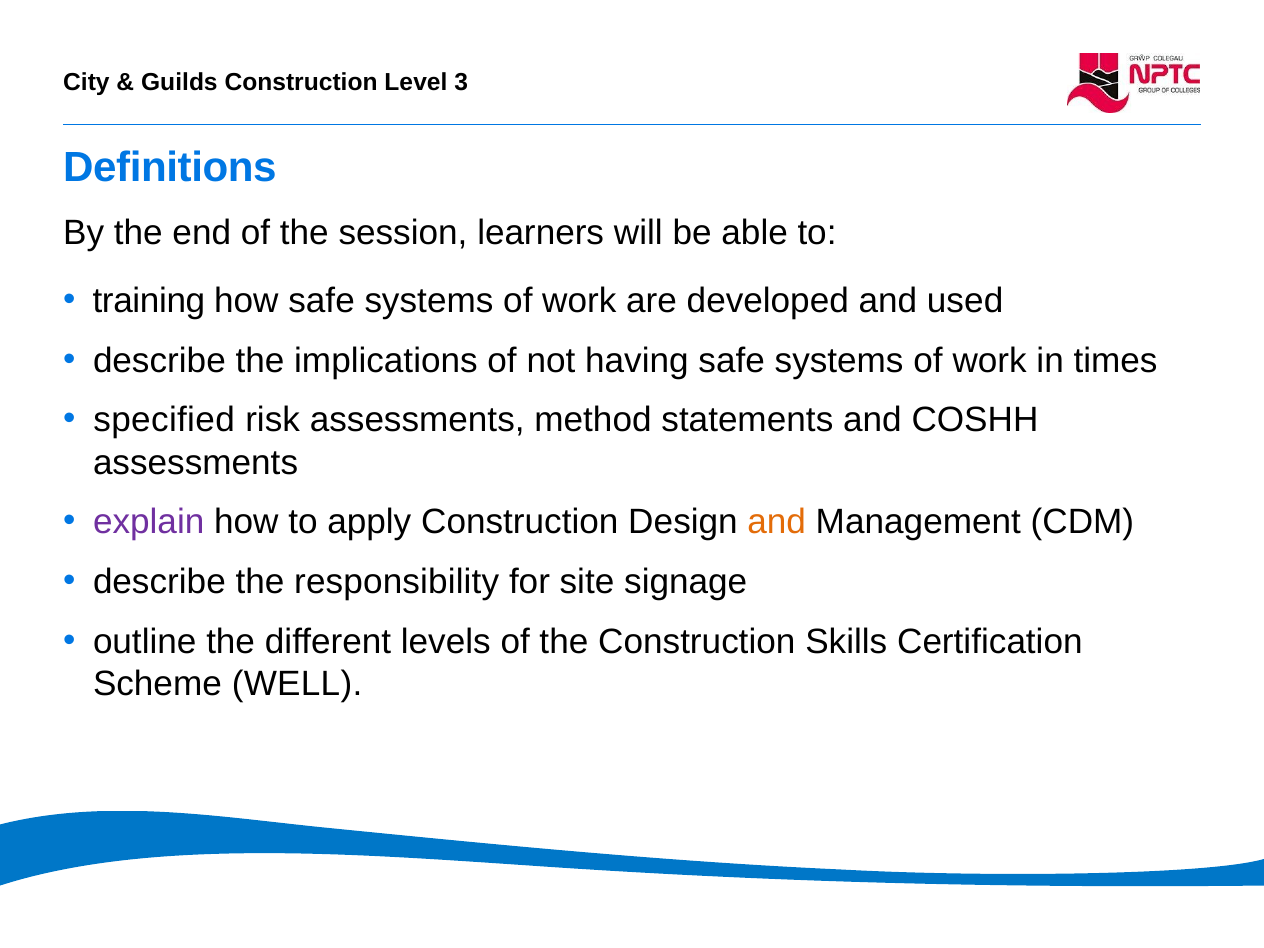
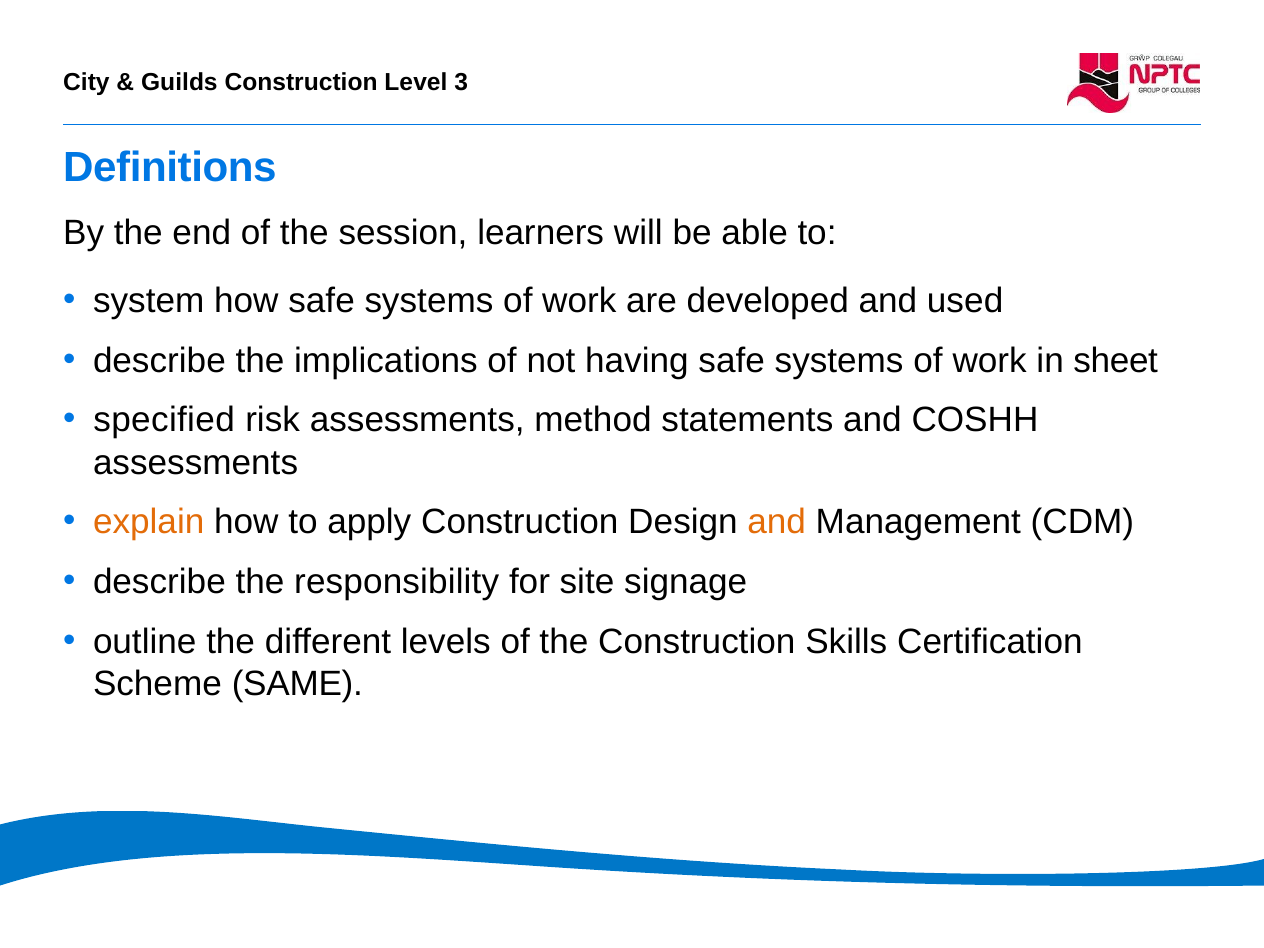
training: training -> system (149, 301)
times: times -> sheet (1116, 361)
explain colour: purple -> orange (149, 522)
WELL: WELL -> SAME (297, 684)
